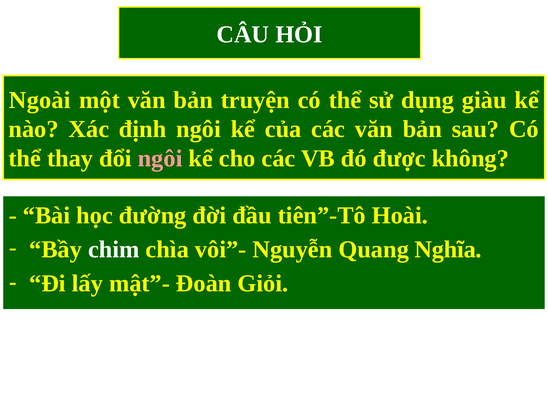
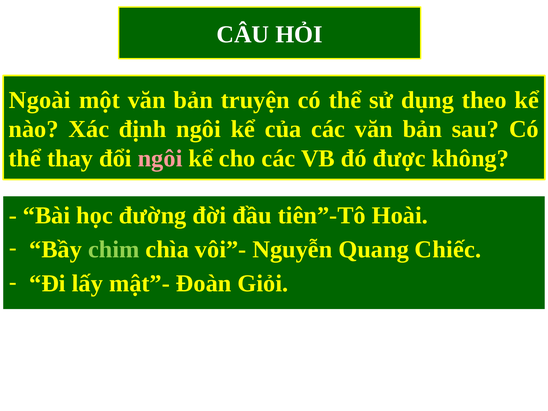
giàu: giàu -> theo (484, 100)
chim colour: white -> light green (114, 250)
Nghĩa: Nghĩa -> Chiếc (448, 250)
